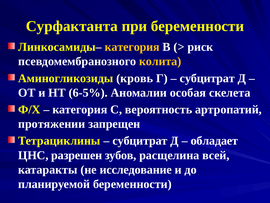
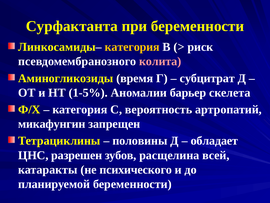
колита colour: yellow -> pink (160, 61)
кровь: кровь -> время (135, 78)
6-5%: 6-5% -> 1-5% (88, 92)
особая: особая -> барьер (188, 92)
протяжении: протяжении -> микафунгин (52, 124)
субцитрат: субцитрат -> половины (140, 140)
исследование: исследование -> психического (136, 169)
